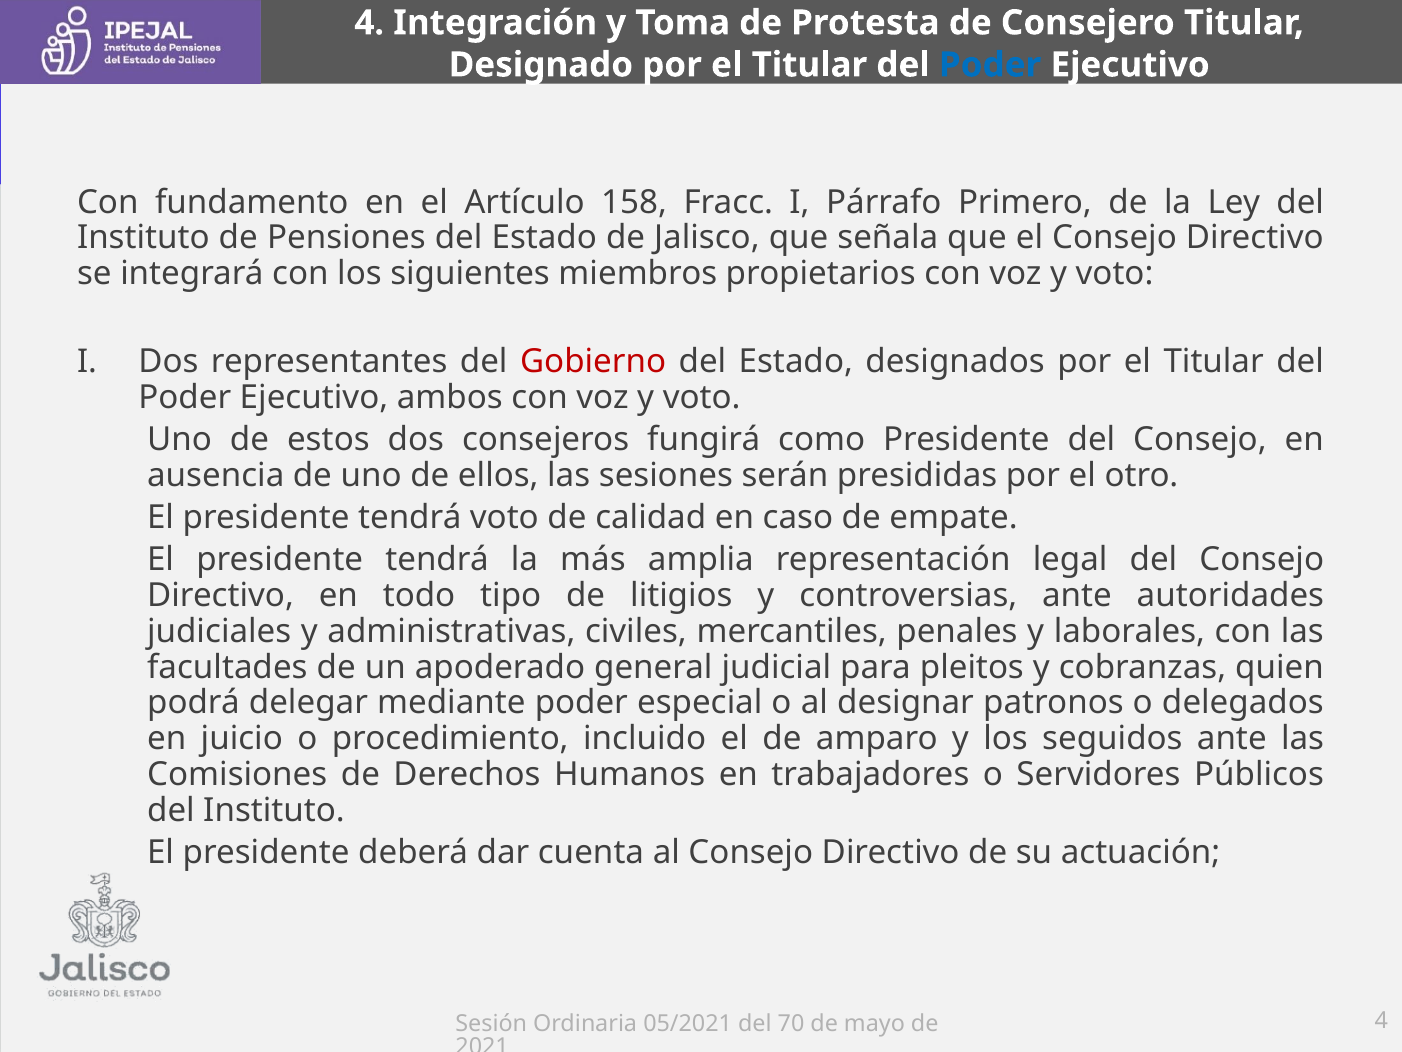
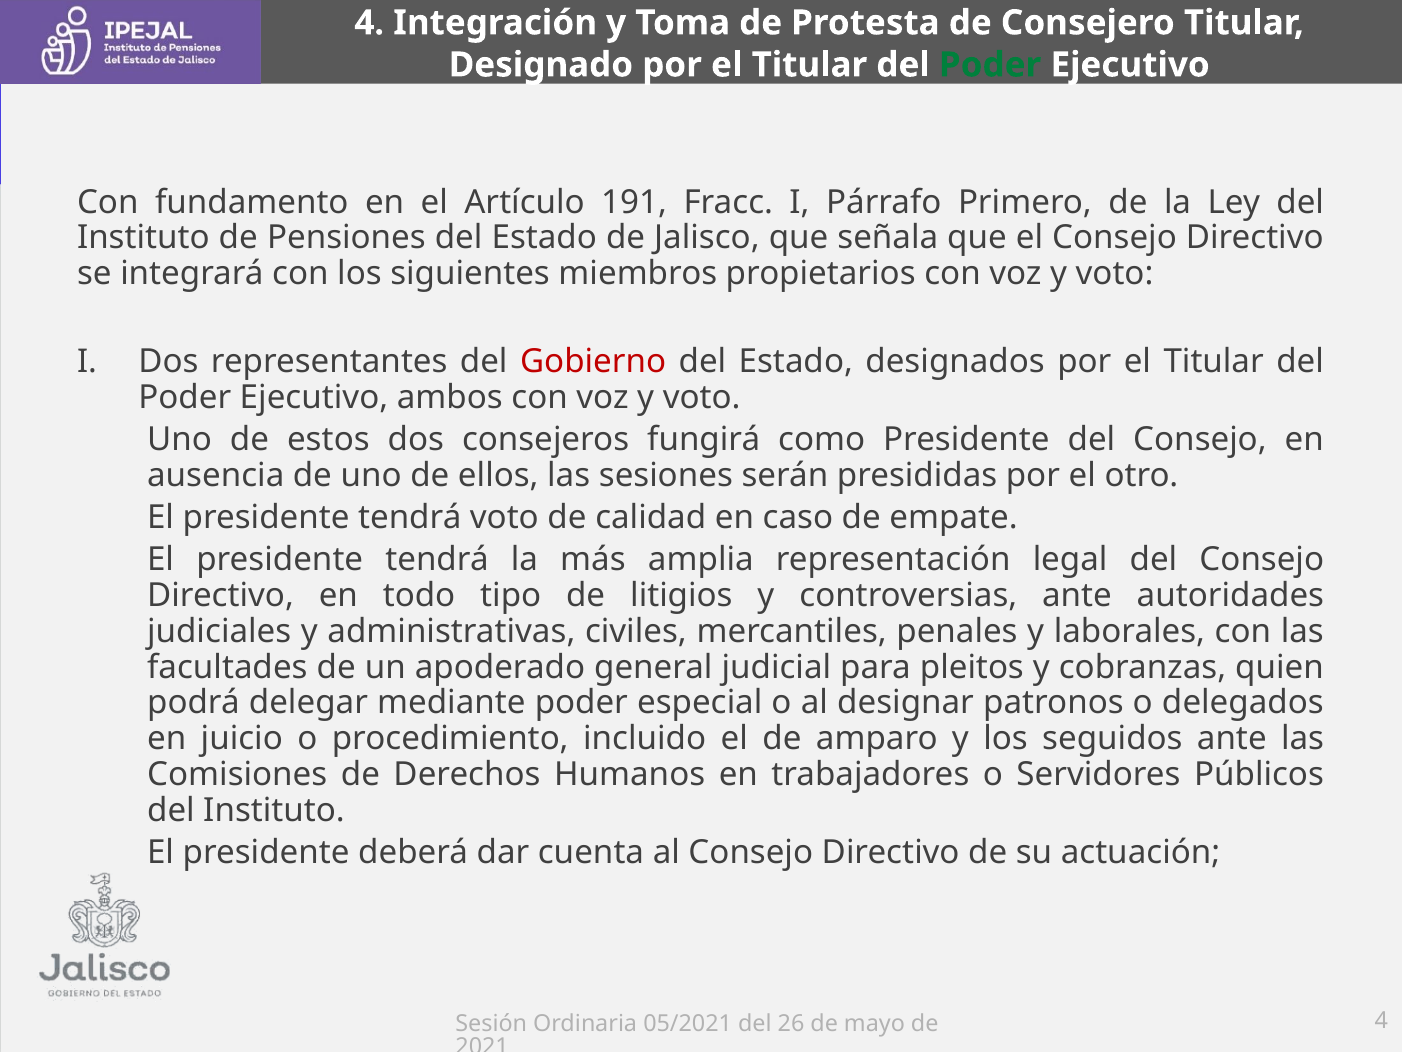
Poder colour: blue -> green (990, 65)
158: 158 -> 191 (634, 202)
70: 70 -> 26 (791, 1023)
